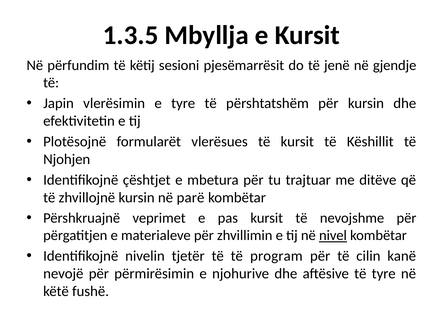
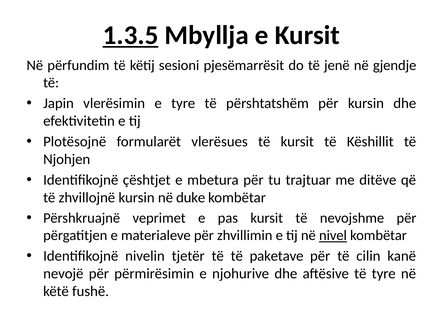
1.3.5 underline: none -> present (131, 35)
parë: parë -> duke (191, 198)
program: program -> paketave (277, 256)
